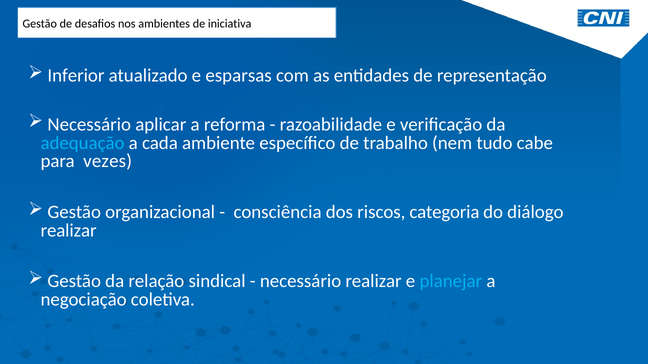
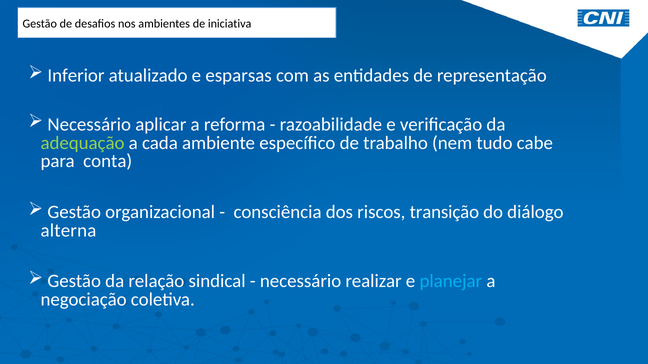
adequação colour: light blue -> light green (83, 143)
vezes: vezes -> conta (108, 161)
categoria: categoria -> transição (444, 212)
realizar: realizar -> alterna (68, 231)
